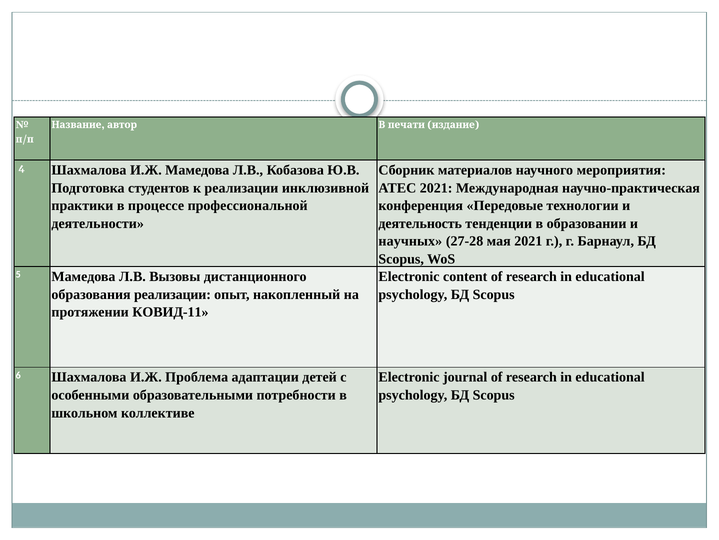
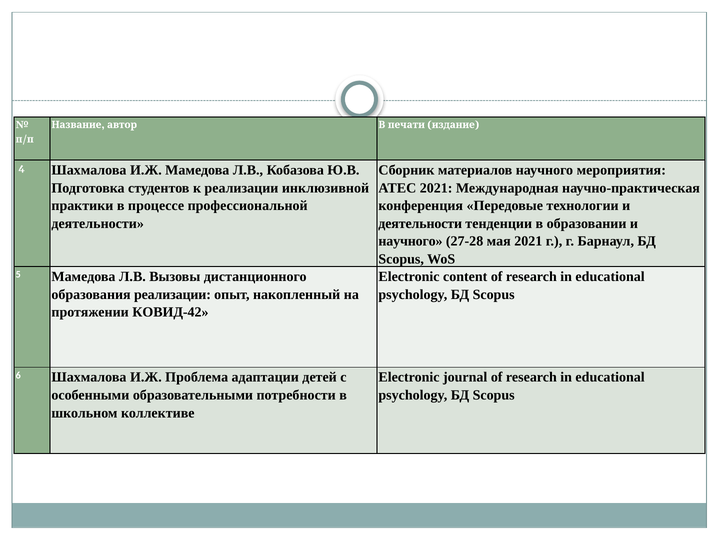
деятельность: деятельность -> деятельности (420, 223)
научных: научных -> научного (410, 241)
КОВИД-11: КОВИД-11 -> КОВИД-42 (170, 312)
